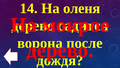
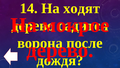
оленя: оленя -> ходят (82, 8)
